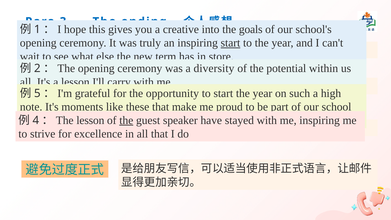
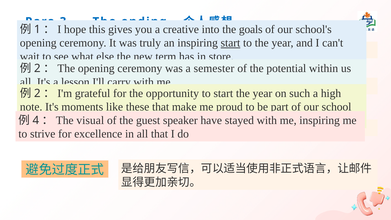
diversity: diversity -> semester (214, 68)
5: 5 -> 2 (37, 93)
lesson: lesson -> visual (90, 120)
the underline: present -> none (126, 120)
